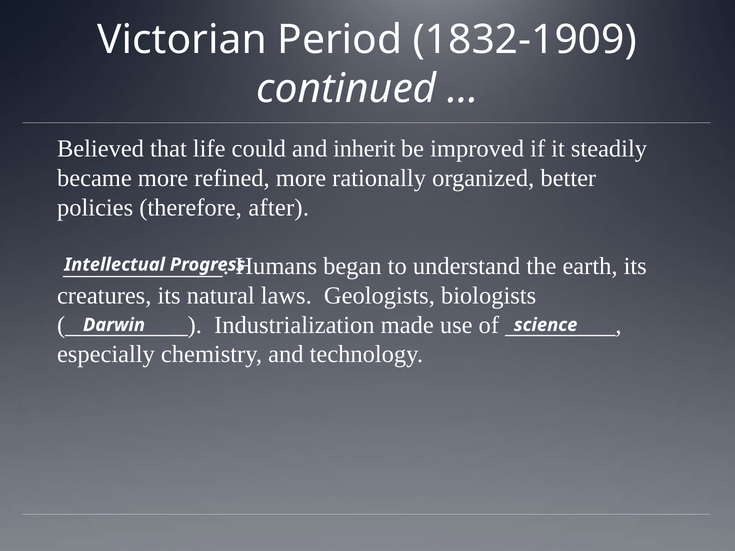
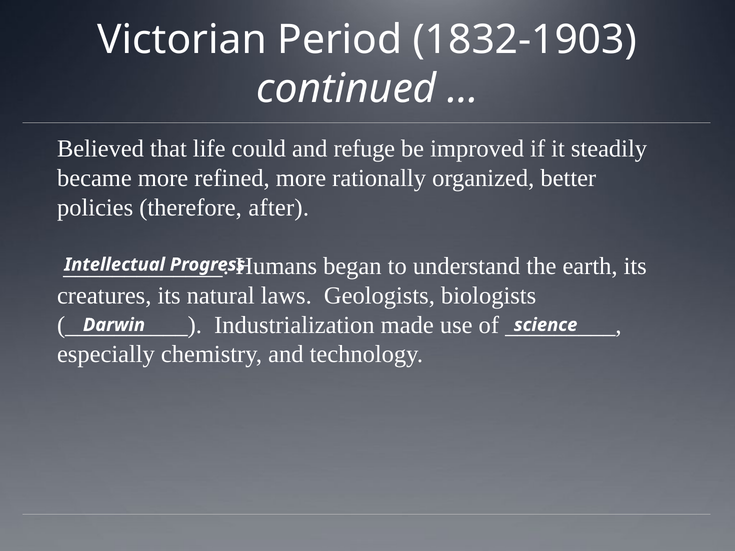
1832-1909: 1832-1909 -> 1832-1903 (525, 40)
inherit: inherit -> refuge (364, 149)
